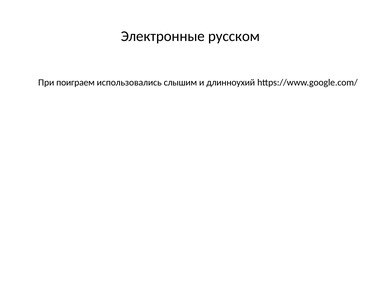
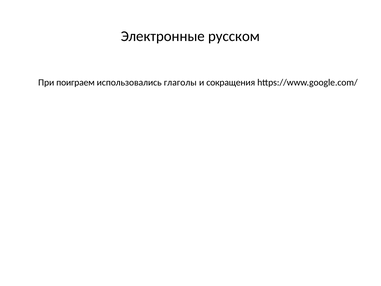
слышим: слышим -> глаголы (180, 82)
длинноухий: длинноухий -> сокращения (231, 82)
